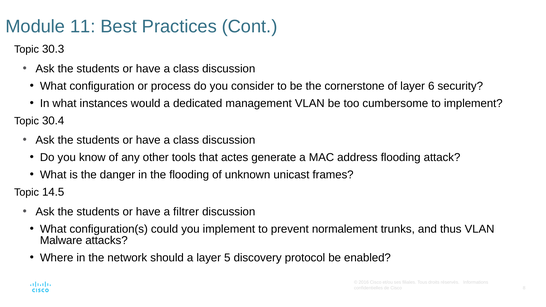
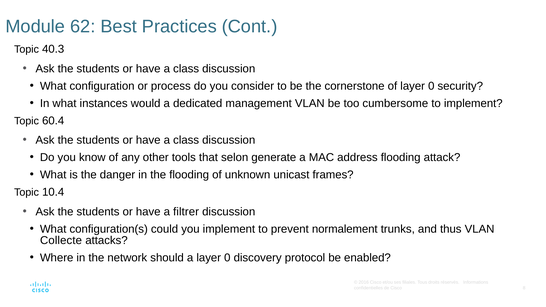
11: 11 -> 62 (83, 26)
30.3: 30.3 -> 40.3 (53, 49)
of layer 6: 6 -> 0 (431, 86)
30.4: 30.4 -> 60.4 (53, 121)
actes: actes -> selon (235, 158)
14.5: 14.5 -> 10.4 (53, 192)
Malware: Malware -> Collecte (61, 241)
a layer 5: 5 -> 0 (227, 258)
